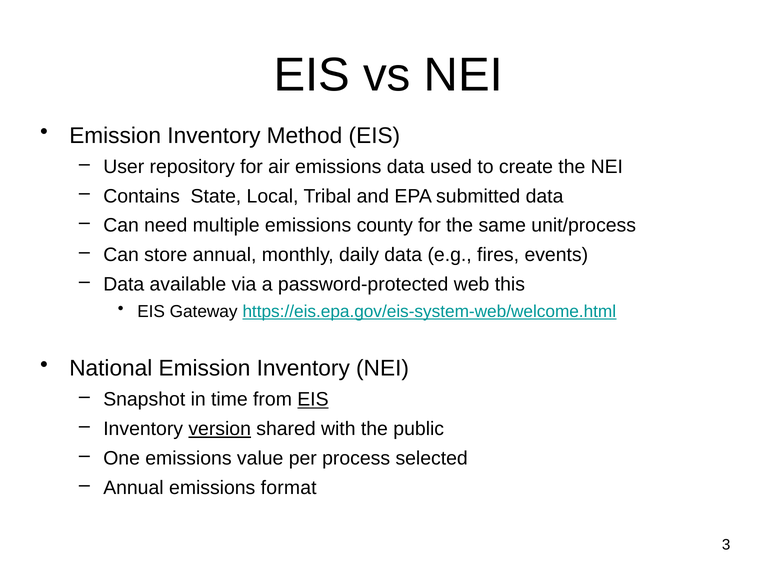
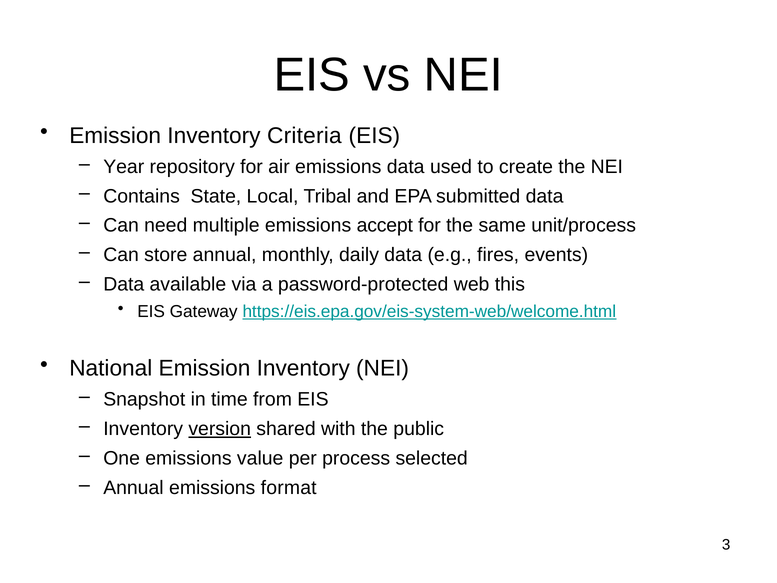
Method: Method -> Criteria (304, 136)
User: User -> Year (124, 167)
county: county -> accept (385, 225)
EIS underline: present -> none (313, 399)
